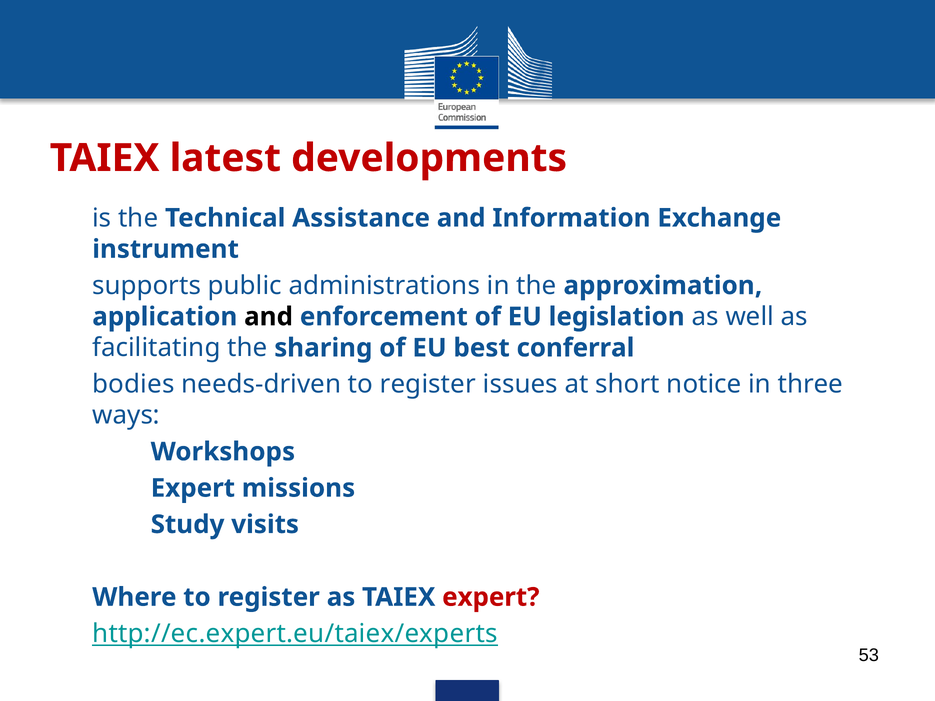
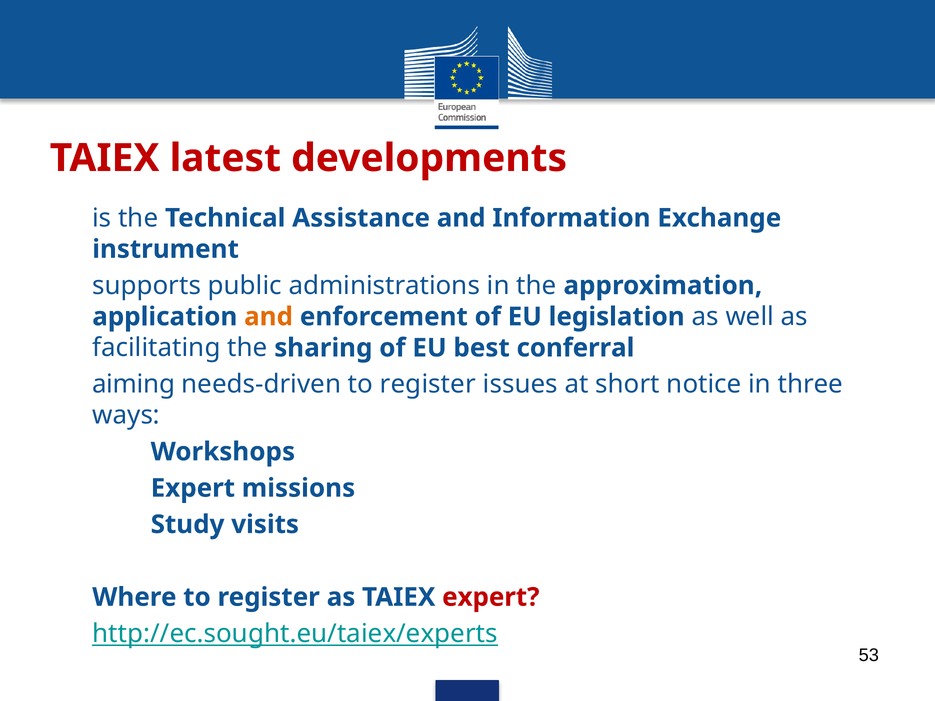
and colour: black -> orange (269, 317)
bodies: bodies -> aiming (134, 384)
http://ec.expert.eu/taiex/experts: http://ec.expert.eu/taiex/experts -> http://ec.sought.eu/taiex/experts (295, 634)
